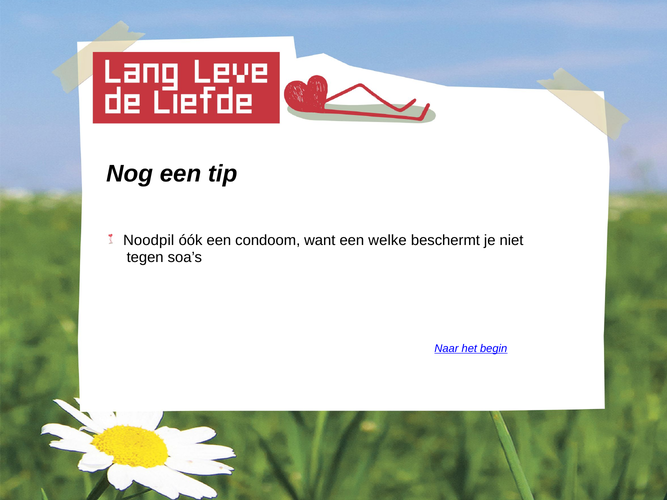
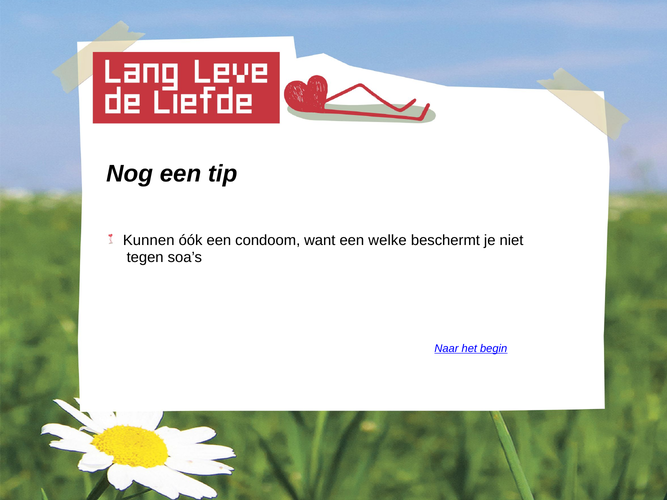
Noodpil: Noodpil -> Kunnen (149, 240)
